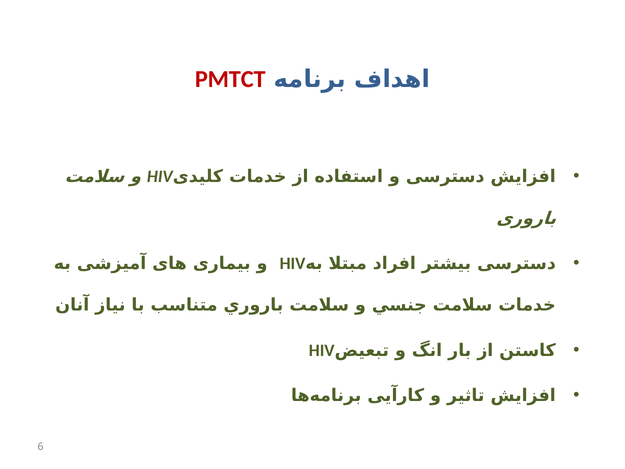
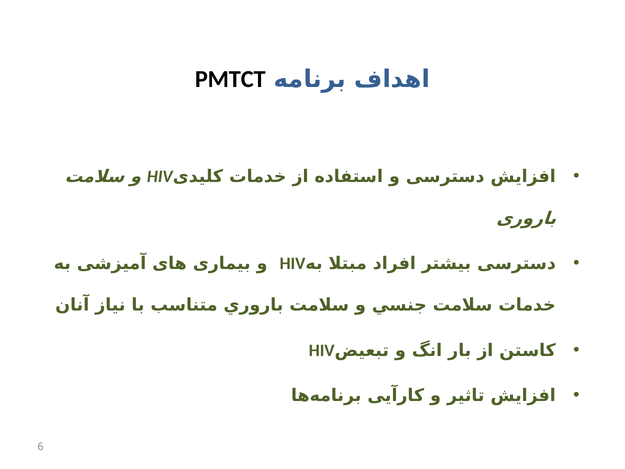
PMTCT colour: red -> black (230, 79)
